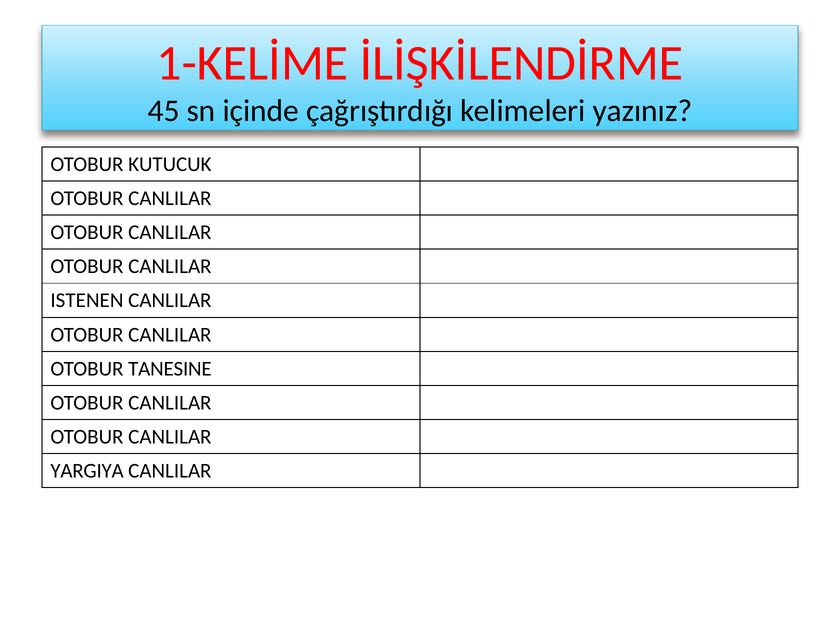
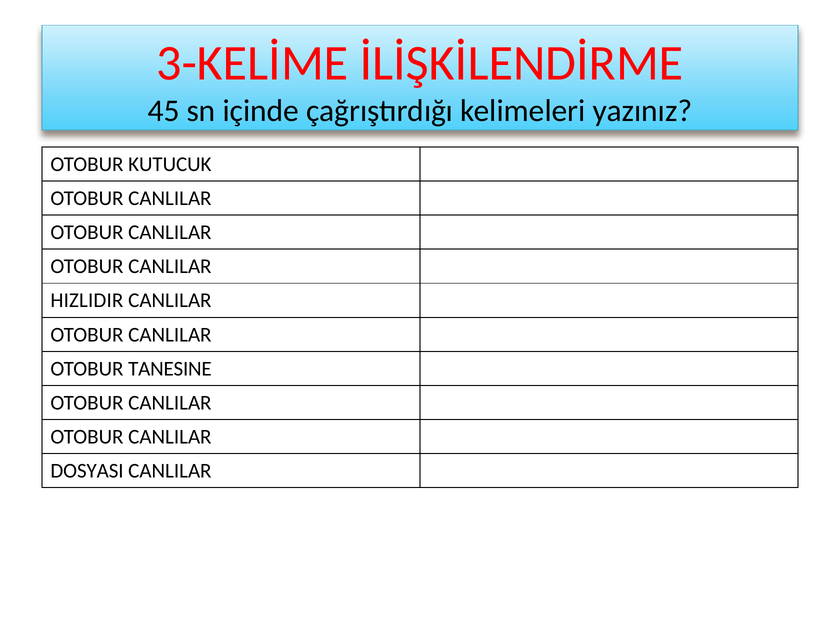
1-KELİME: 1-KELİME -> 3-KELİME (252, 63)
ISTENEN: ISTENEN -> HIZLIDIR (87, 301)
YARGIYA: YARGIYA -> DOSYASI (87, 471)
